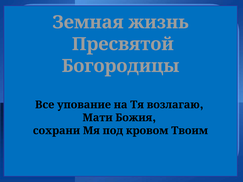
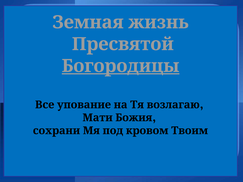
Богородицы underline: none -> present (121, 66)
